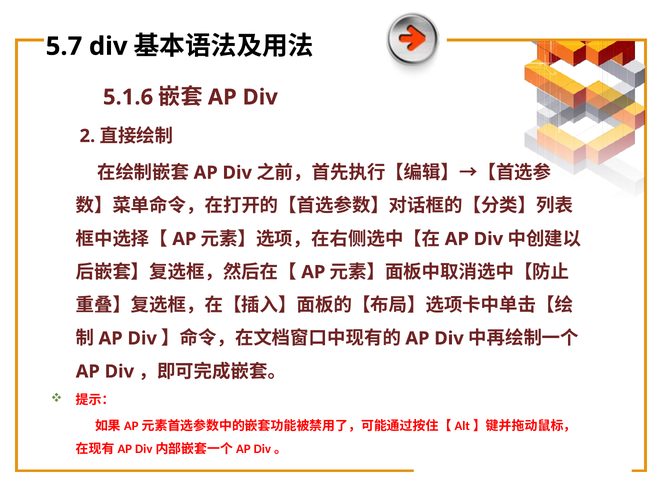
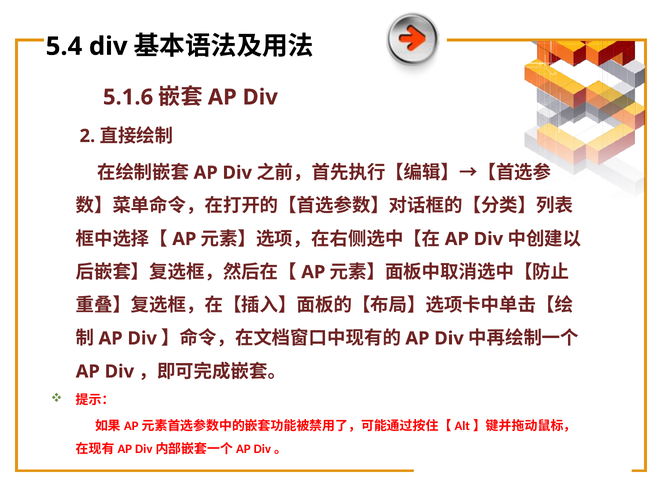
5.7: 5.7 -> 5.4 (64, 46)
